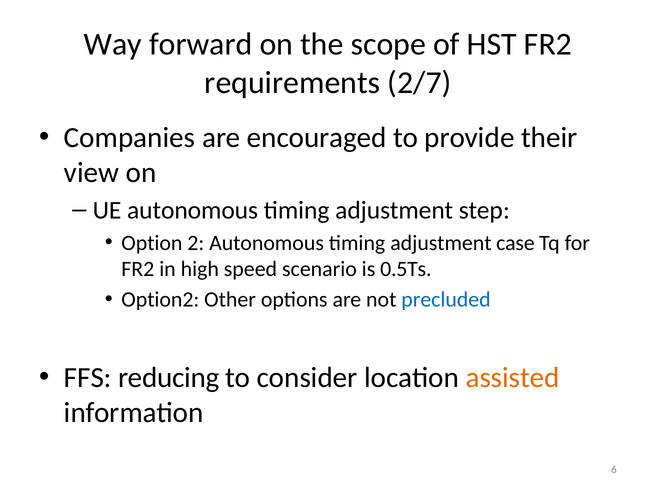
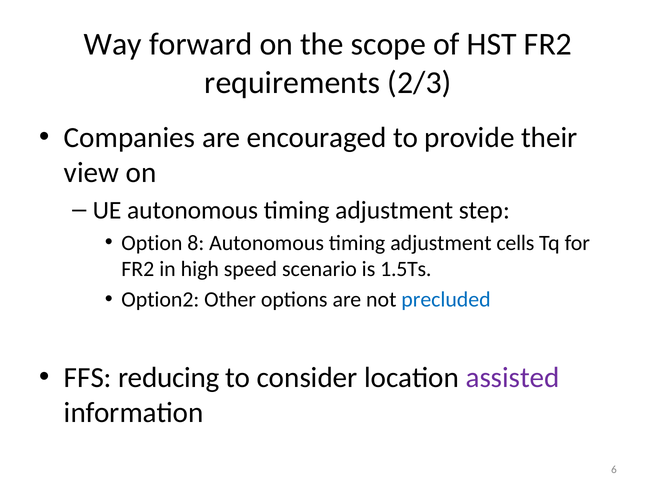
2/7: 2/7 -> 2/3 (419, 83)
2: 2 -> 8 (196, 243)
case: case -> cells (515, 243)
0.5Ts: 0.5Ts -> 1.5Ts (406, 269)
assisted colour: orange -> purple (513, 377)
